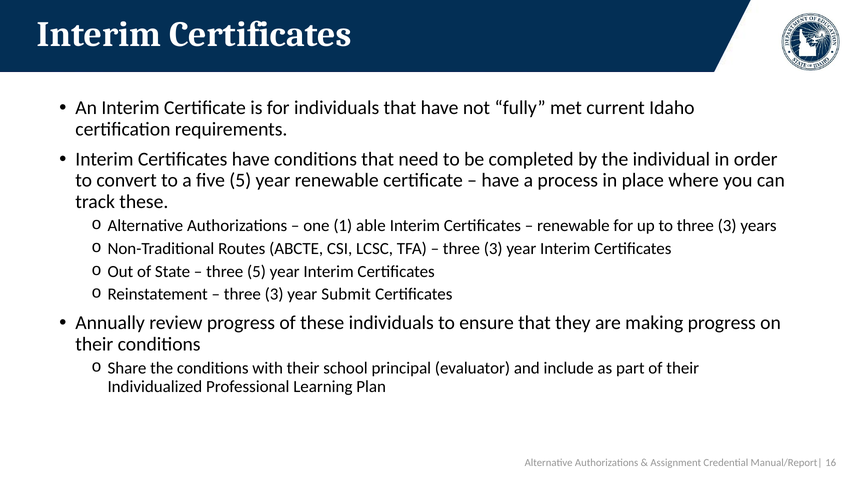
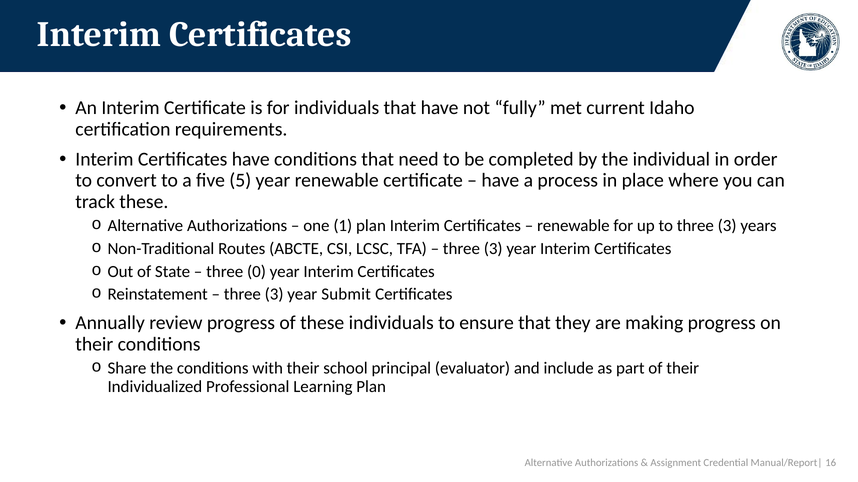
1 able: able -> plan (371, 226)
three 5: 5 -> 0 (257, 272)
